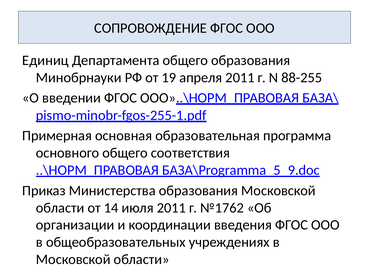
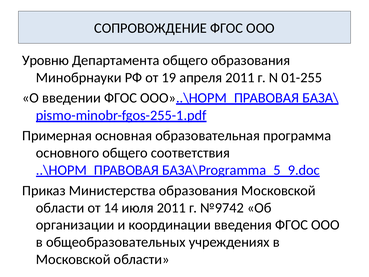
Единиц: Единиц -> Уровню (46, 60)
88-255: 88-255 -> 01-255 (302, 78)
№1762: №1762 -> №9742 (222, 208)
